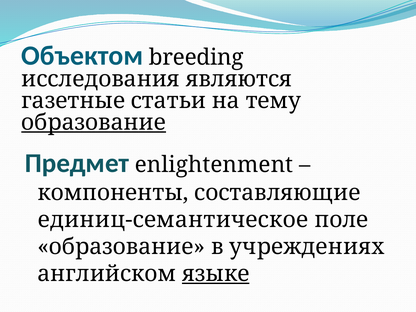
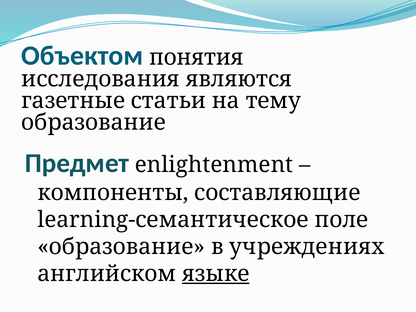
breeding: breeding -> понятия (196, 57)
образование underline: present -> none (94, 122)
единиц-семантическое: единиц-семантическое -> learning-семантическое (173, 220)
